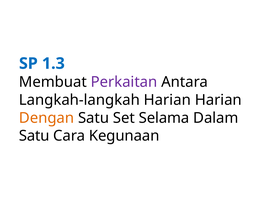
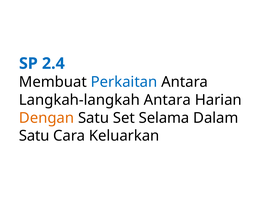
1.3: 1.3 -> 2.4 (53, 63)
Perkaitan colour: purple -> blue (124, 82)
Langkah-langkah Harian: Harian -> Antara (167, 100)
Kegunaan: Kegunaan -> Keluarkan (124, 135)
